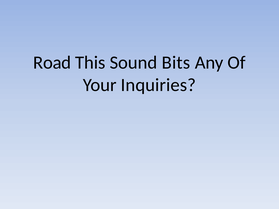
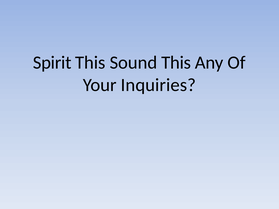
Road: Road -> Spirit (52, 63)
Sound Bits: Bits -> This (176, 63)
